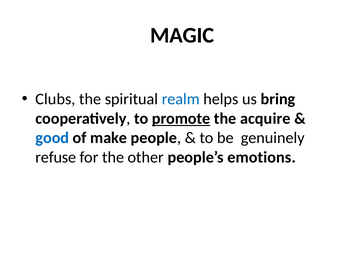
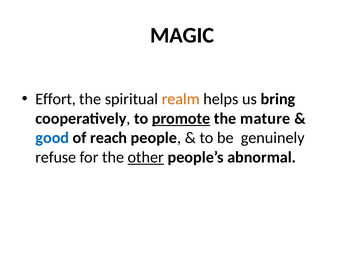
Clubs: Clubs -> Effort (56, 99)
realm colour: blue -> orange (181, 99)
acquire: acquire -> mature (265, 118)
make: make -> reach (109, 138)
other underline: none -> present (146, 157)
emotions: emotions -> abnormal (262, 157)
